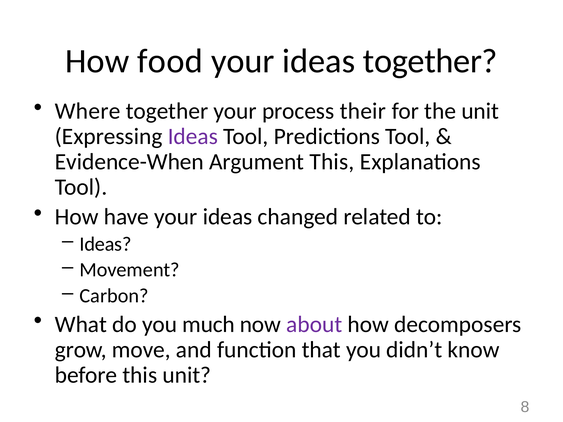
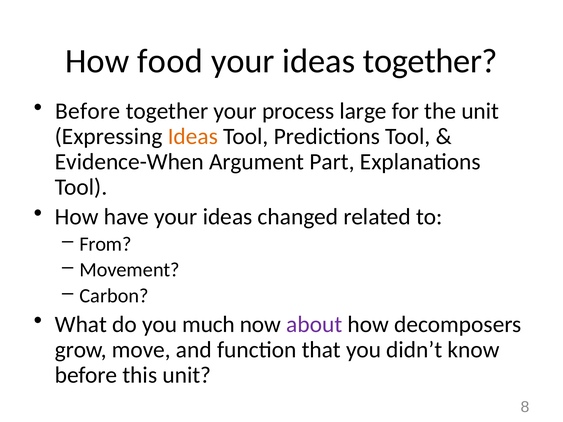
Where: Where -> Before (88, 111)
their: their -> large (363, 111)
Ideas colour: purple -> orange (193, 137)
Argument This: This -> Part (332, 162)
Ideas: Ideas -> From (105, 244)
